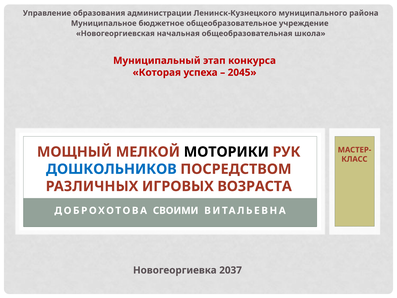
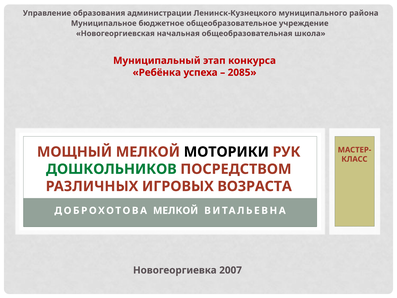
Которая: Которая -> Ребёнка (157, 72)
2045: 2045 -> 2085 (242, 72)
ДОШКОЛЬНИКОВ colour: blue -> green (111, 169)
ДОБРОХОТОВА СВОИМИ: СВОИМИ -> МЕЛКОЙ (176, 210)
2037: 2037 -> 2007 (231, 270)
